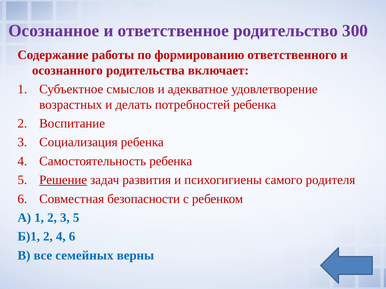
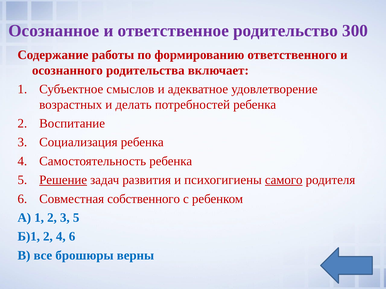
самого underline: none -> present (284, 180)
безопасности: безопасности -> собственного (144, 199)
семейных: семейных -> брошюры (84, 256)
